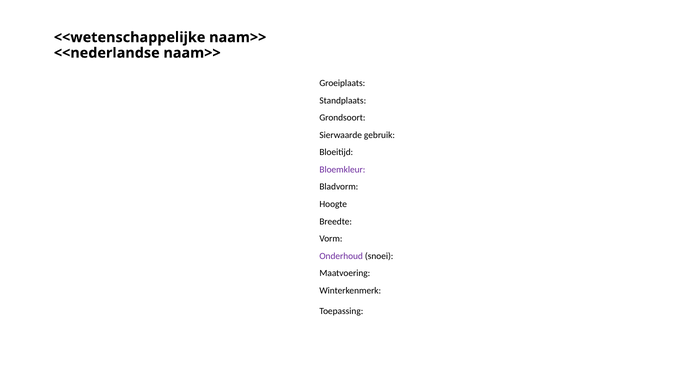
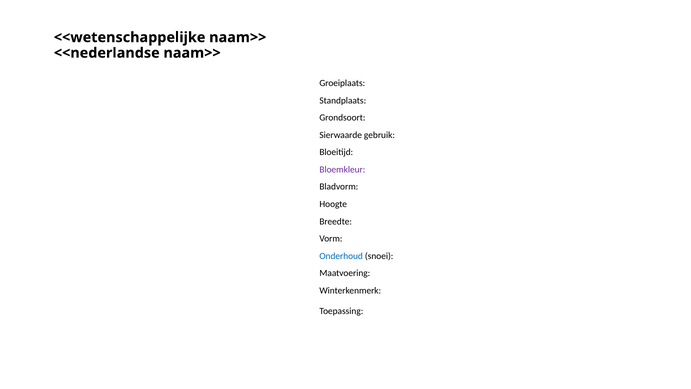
Onderhoud colour: purple -> blue (341, 256)
